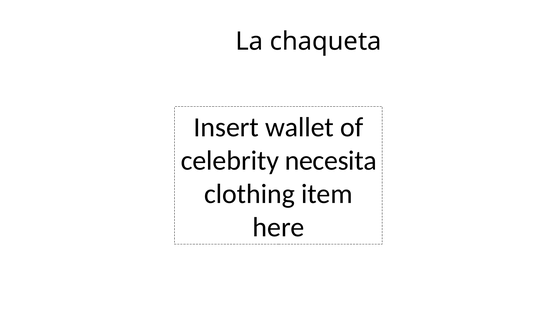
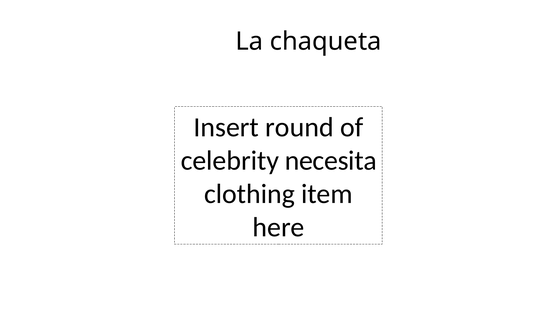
wallet: wallet -> round (299, 127)
